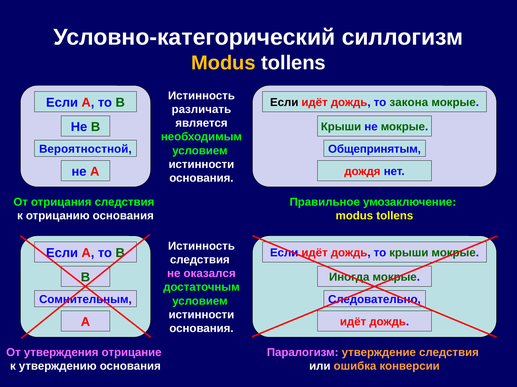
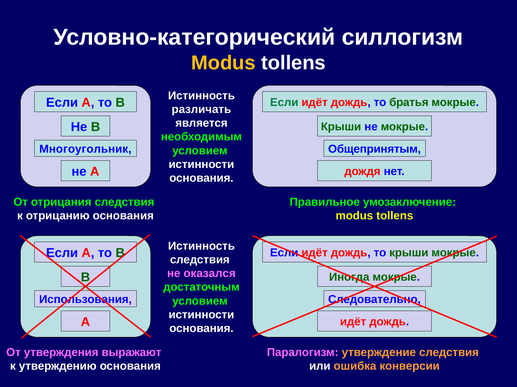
Если colour: black -> green (284, 103)
закона: закона -> братья (409, 103)
Вероятностной: Вероятностной -> Многоугольник (85, 149)
Сомнительным: Сомнительным -> Использования (85, 300)
отрицание: отрицание -> выражают (132, 353)
